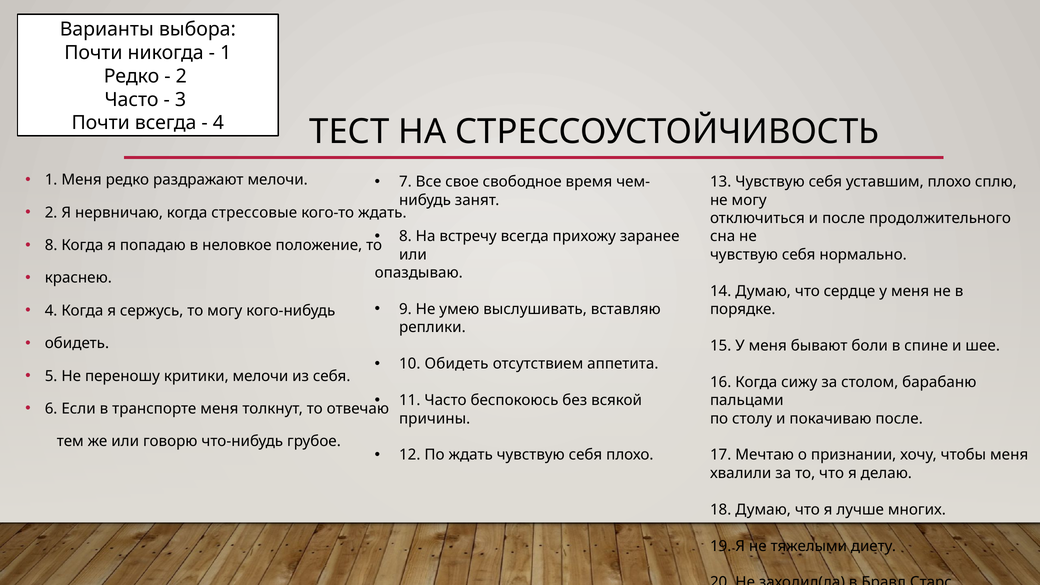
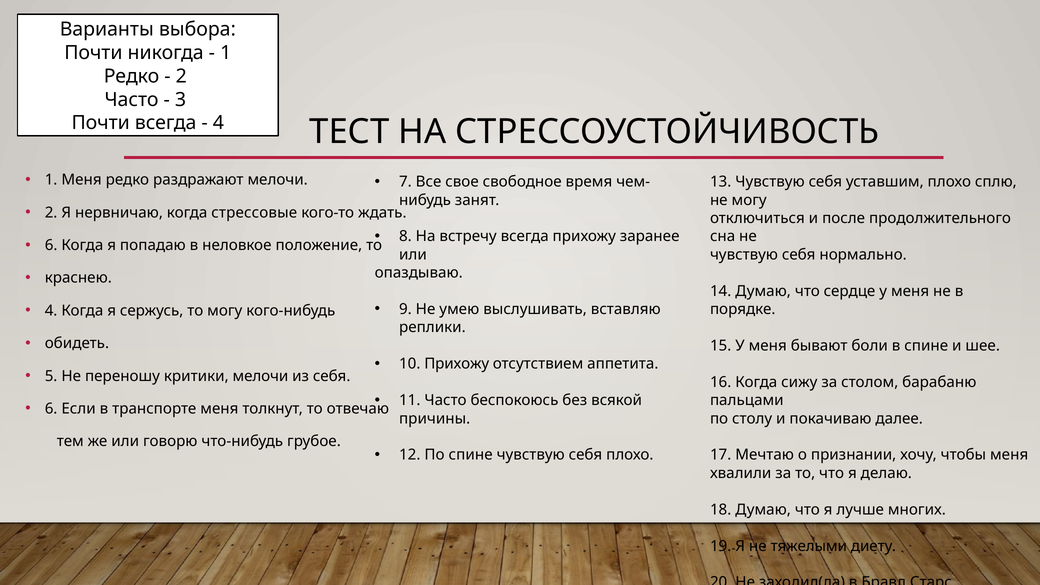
8: 8 -> 6 (51, 245)
10 Обидеть: Обидеть -> Прихожу (457, 364)
покачиваю после: после -> далее (899, 419)
По ждать: ждать -> спине (471, 455)
